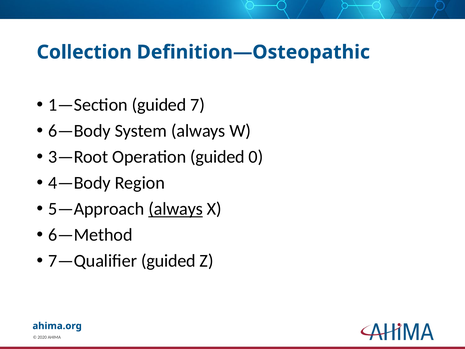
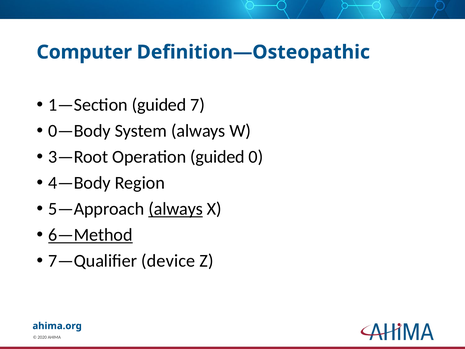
Collection: Collection -> Computer (84, 52)
6—Body: 6—Body -> 0—Body (79, 131)
6—Method underline: none -> present (90, 235)
7—Qualifier guided: guided -> device (168, 261)
